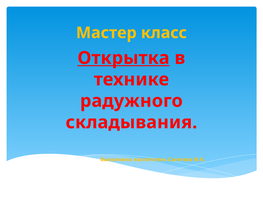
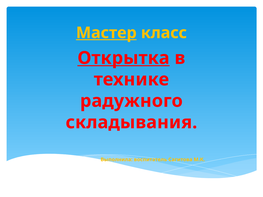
Мастер underline: none -> present (106, 33)
